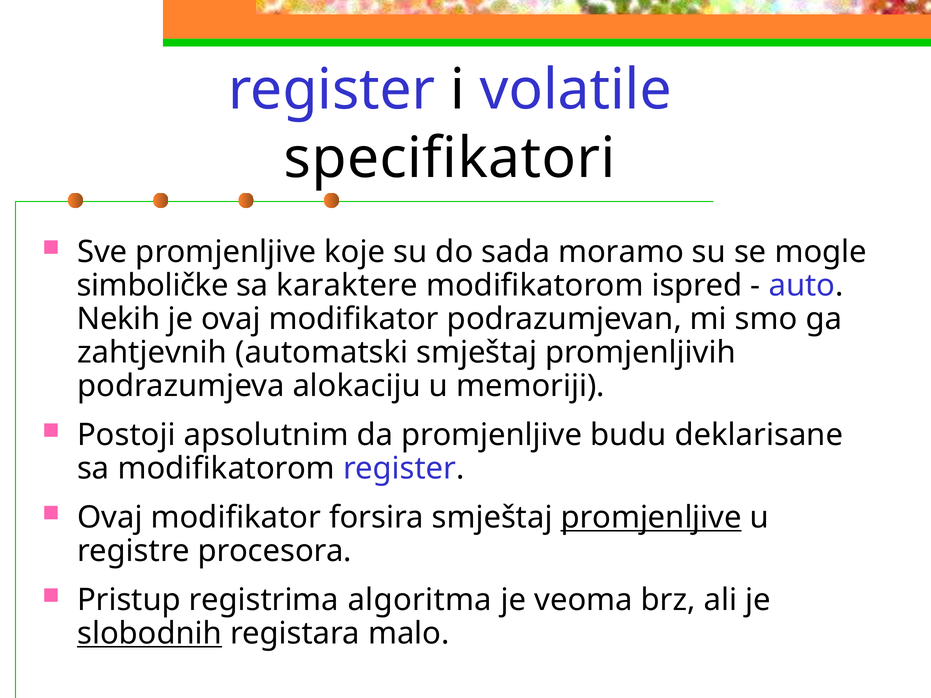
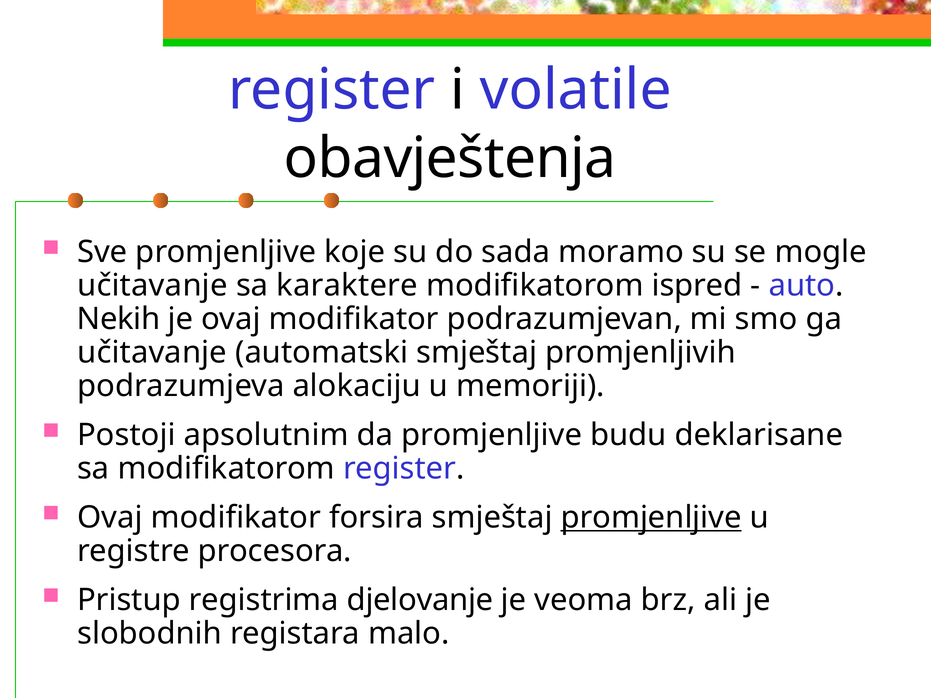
specifikatori: specifikatori -> obavještenja (450, 158)
simboličke: simboličke -> učitavanje (152, 286)
zahtjevnih: zahtjevnih -> učitavanje (152, 353)
algoritma: algoritma -> djelovanje (420, 600)
slobodnih underline: present -> none (150, 634)
